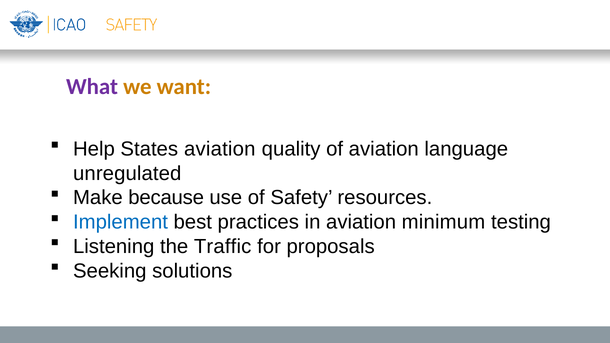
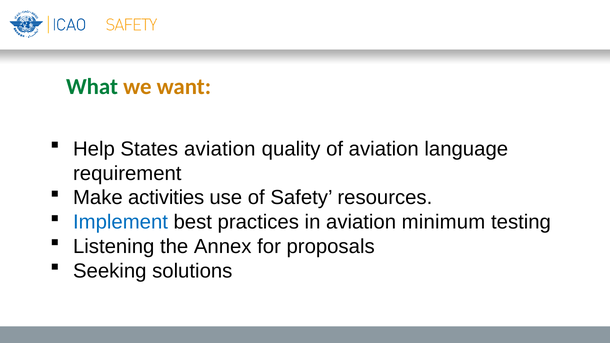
What colour: purple -> green (92, 86)
unregulated: unregulated -> requirement (127, 173)
because: because -> activities (166, 198)
Traffic: Traffic -> Annex (223, 247)
